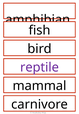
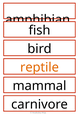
reptile colour: purple -> orange (40, 67)
